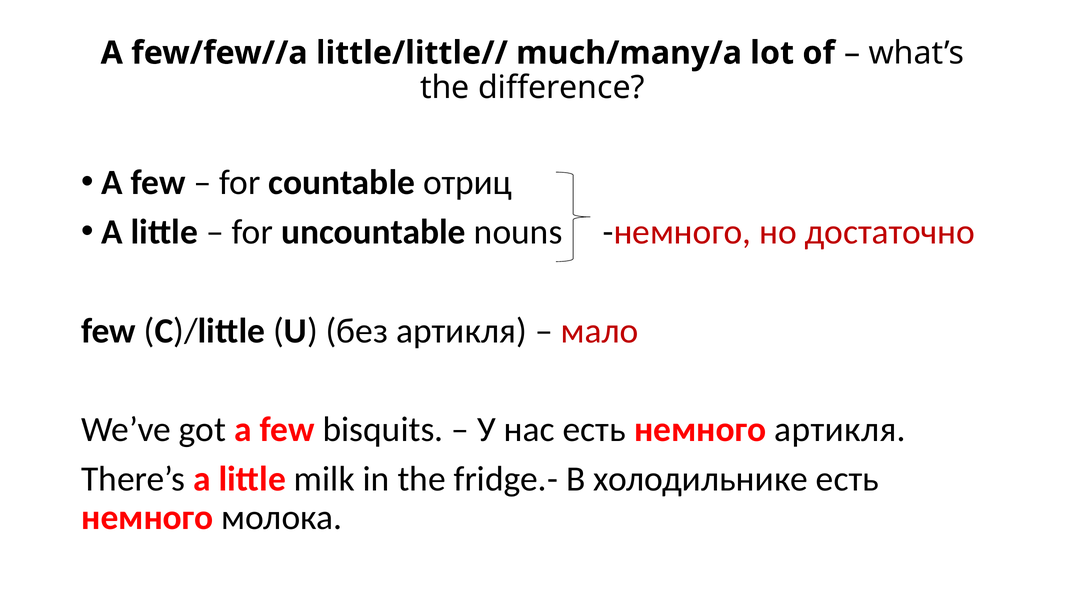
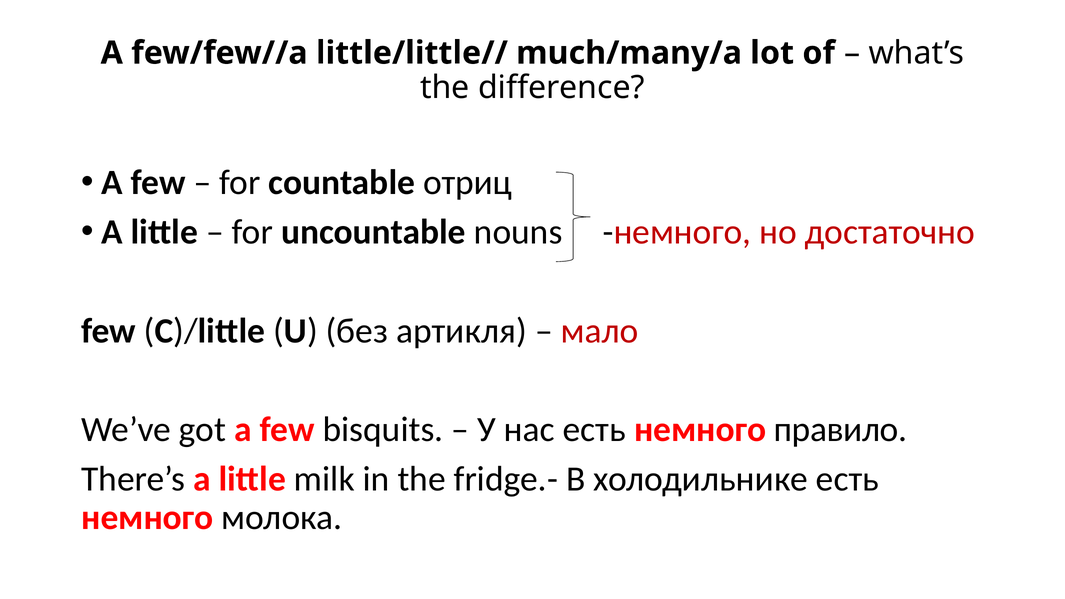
немного артикля: артикля -> правило (840, 430)
